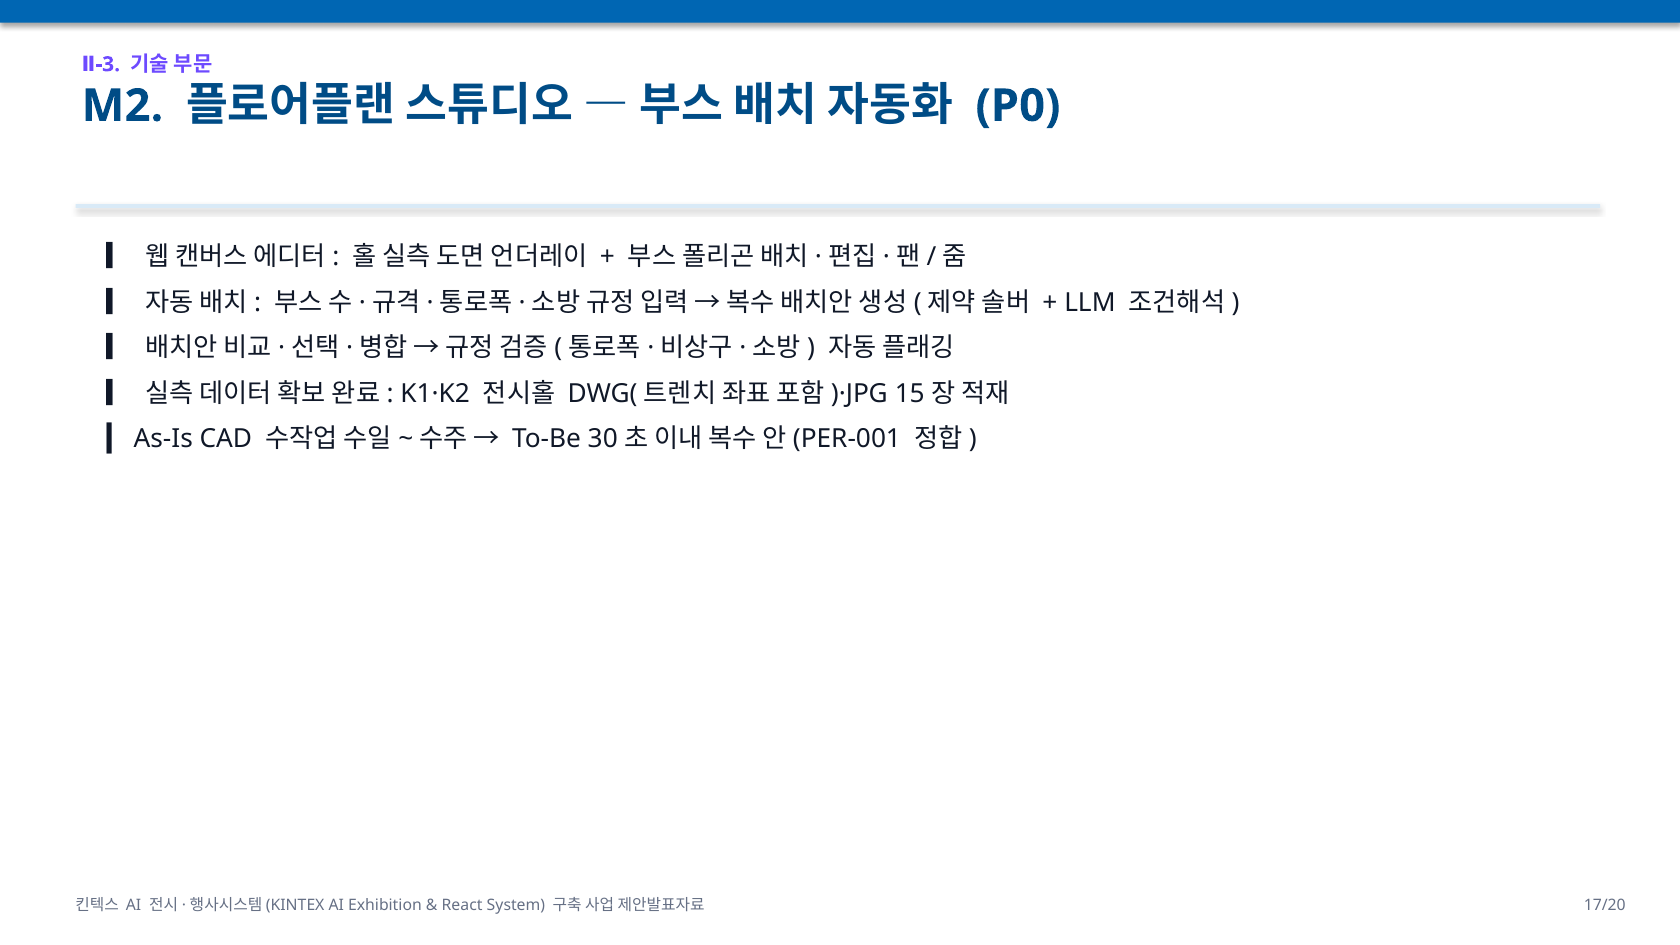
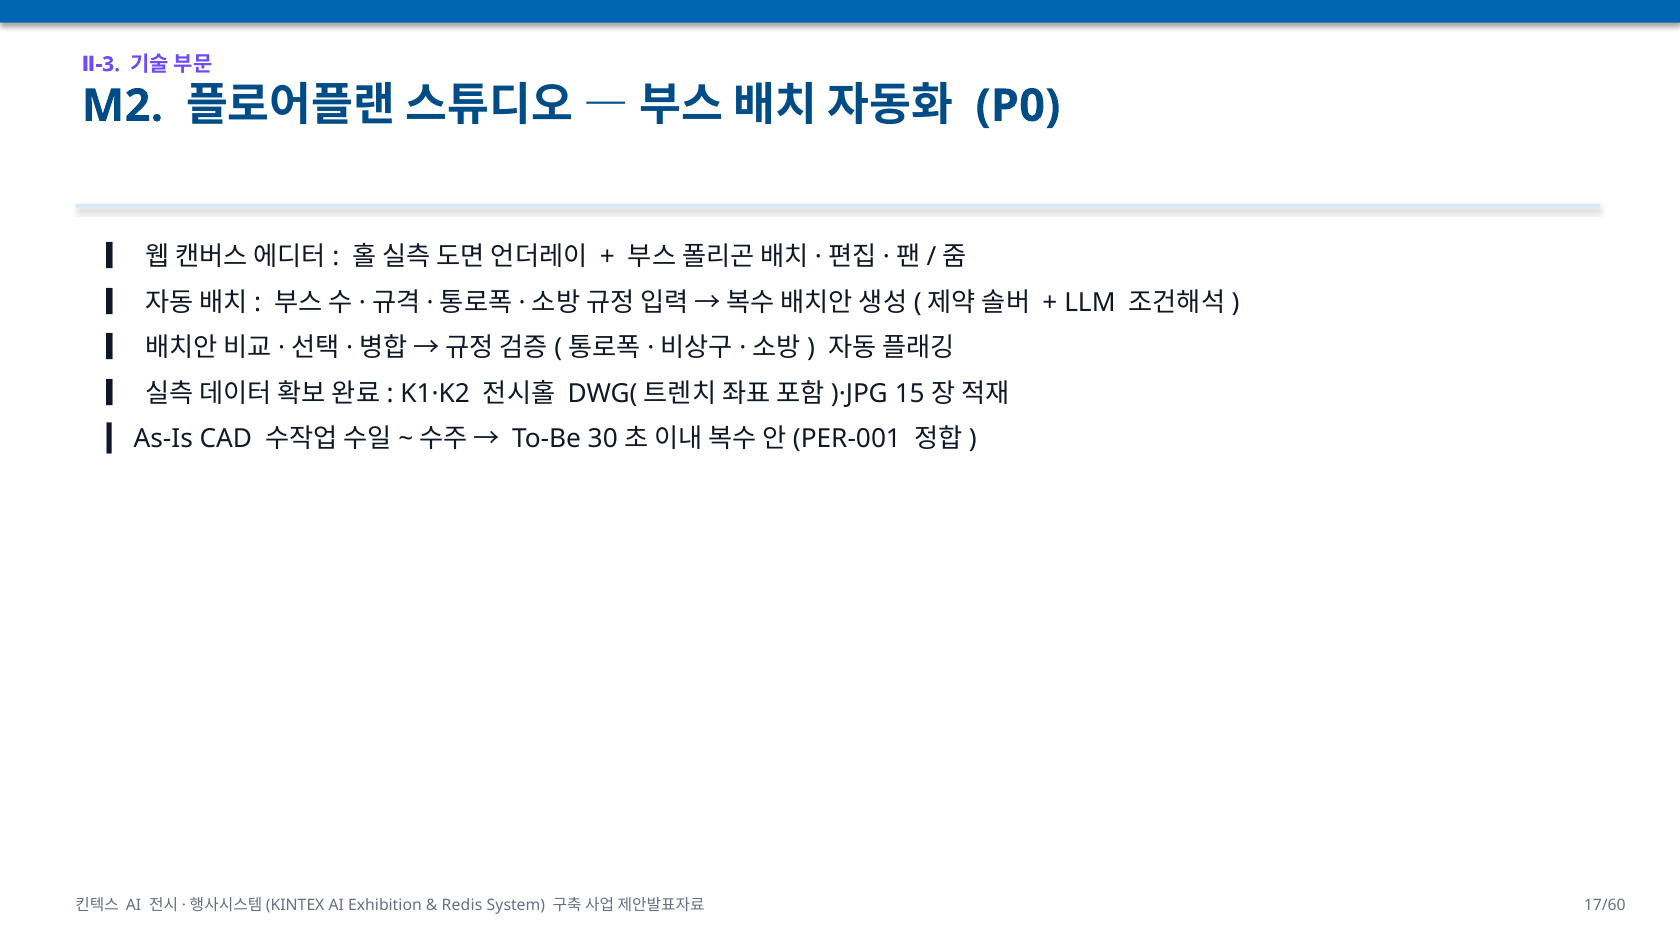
React: React -> Redis (462, 905)
17/20: 17/20 -> 17/60 (1605, 905)
